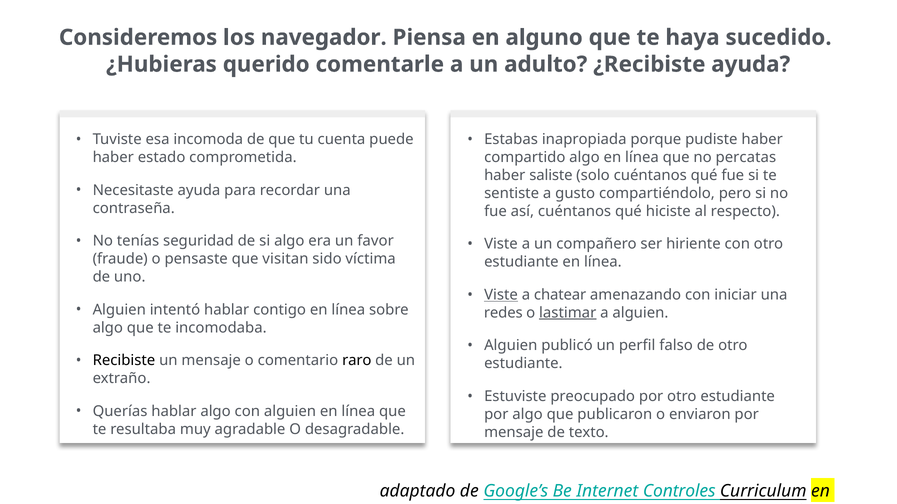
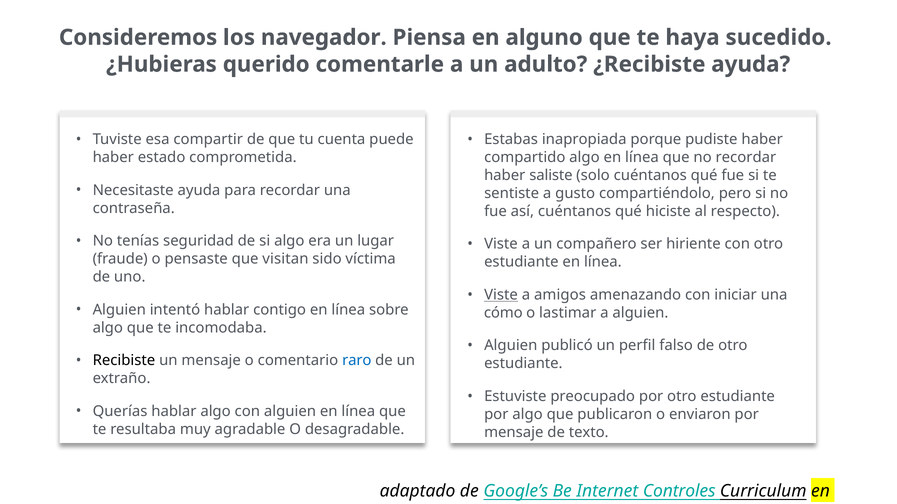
incomoda: incomoda -> compartir (208, 140)
no percatas: percatas -> recordar (746, 158)
favor: favor -> lugar (376, 241)
chatear: chatear -> amigos (560, 295)
redes: redes -> cómo (503, 313)
lastimar underline: present -> none (568, 313)
raro colour: black -> blue (357, 361)
